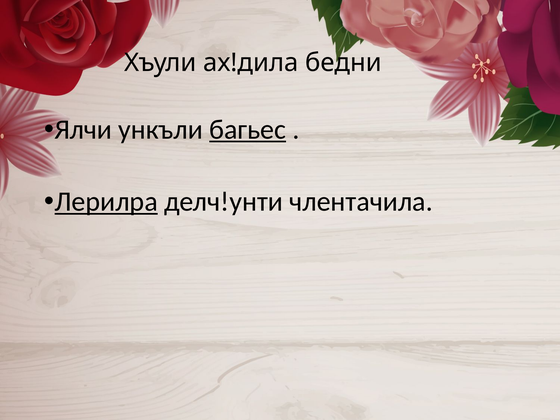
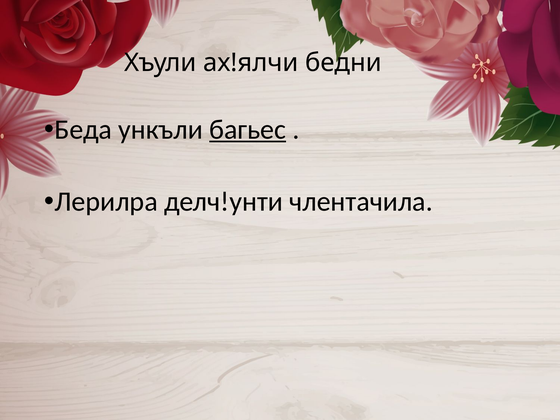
ах!дила: ах!дила -> ах!ялчи (251, 63)
Ялчи: Ялчи -> Беда (83, 130)
Лерилра underline: present -> none (106, 202)
